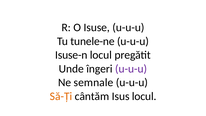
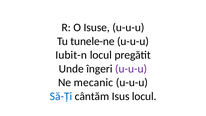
Isuse-n: Isuse-n -> Iubit-n (71, 55)
semnale: semnale -> mecanic (93, 82)
Să-Ți colour: orange -> blue (61, 96)
